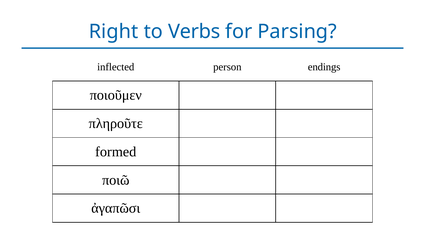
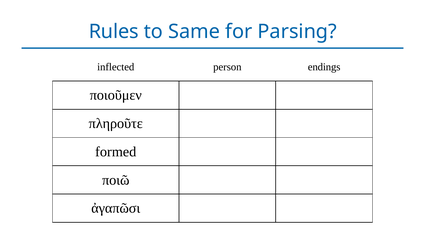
Right: Right -> Rules (114, 32)
Verbs: Verbs -> Same (194, 32)
